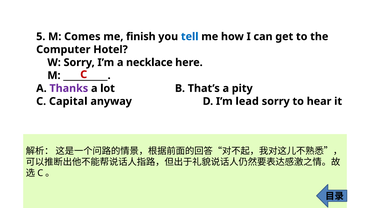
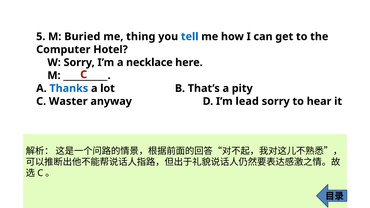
Comes: Comes -> Buried (82, 37)
finish: finish -> thing (141, 37)
Thanks colour: purple -> blue (69, 88)
Capital: Capital -> Waster (68, 101)
